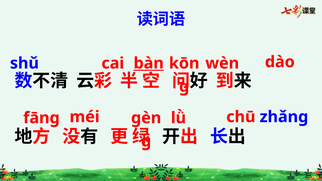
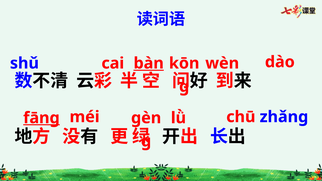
fāng underline: none -> present (41, 118)
